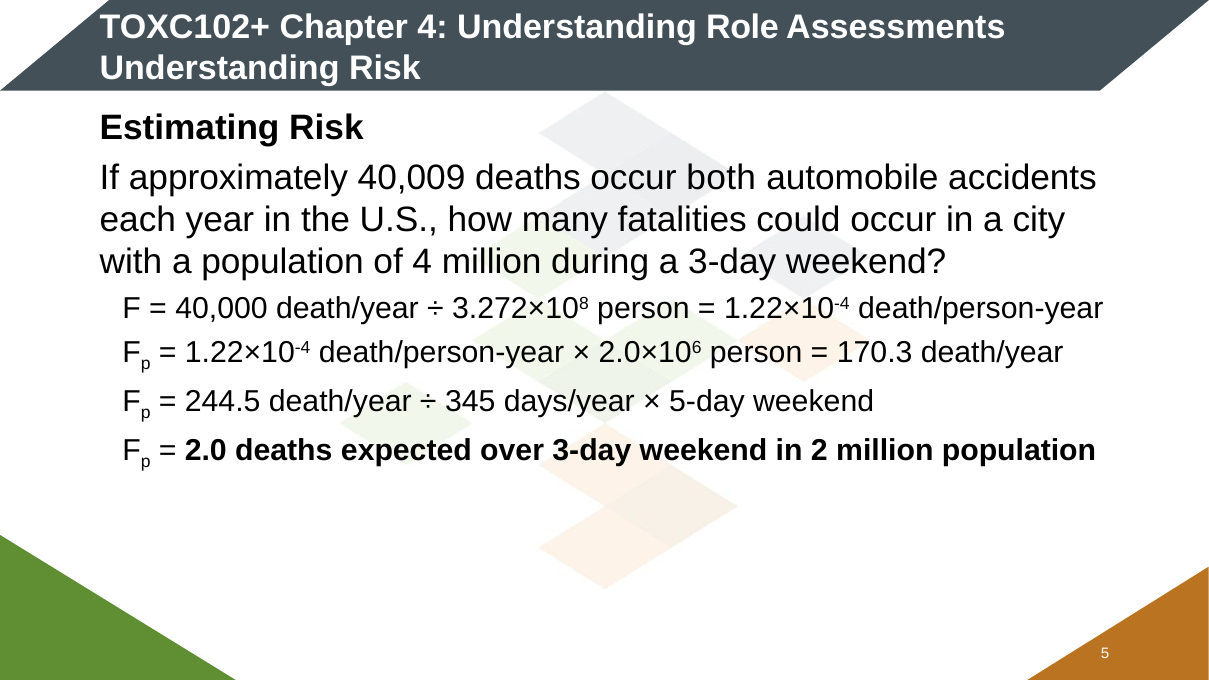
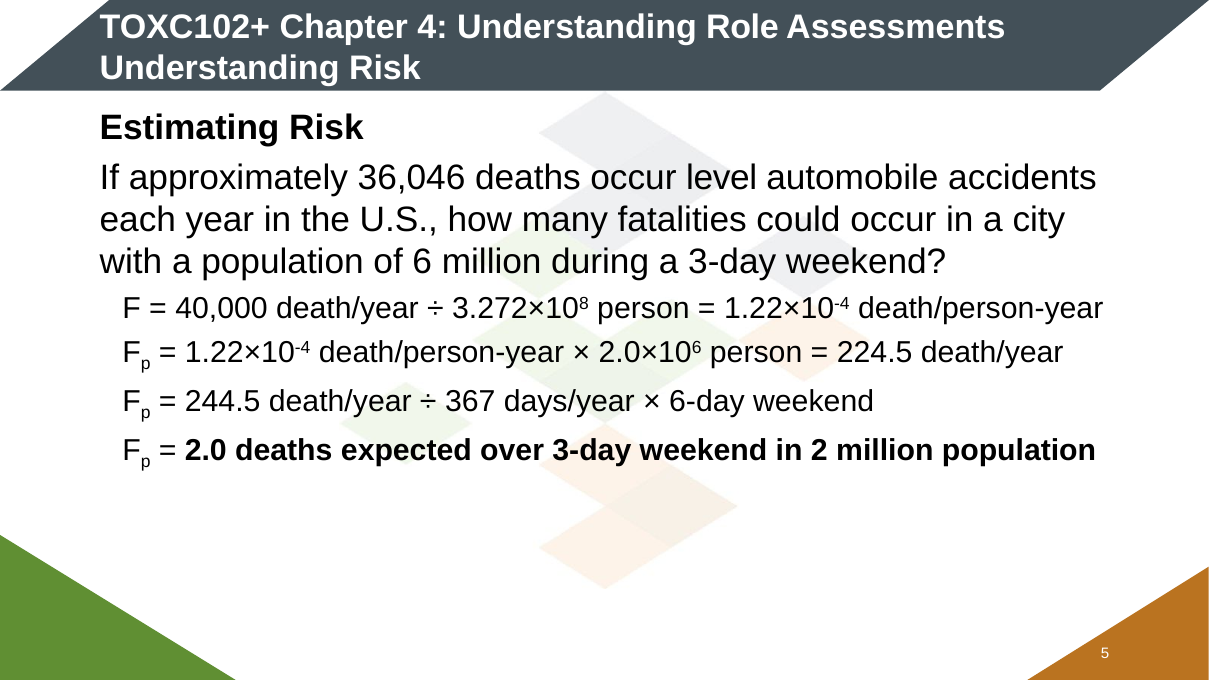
40,009: 40,009 -> 36,046 (412, 178)
both: both -> level (722, 178)
of 4: 4 -> 6 (422, 262)
170.3: 170.3 -> 224.5 (875, 352)
345: 345 -> 367 (470, 401)
5-day: 5-day -> 6-day (707, 401)
